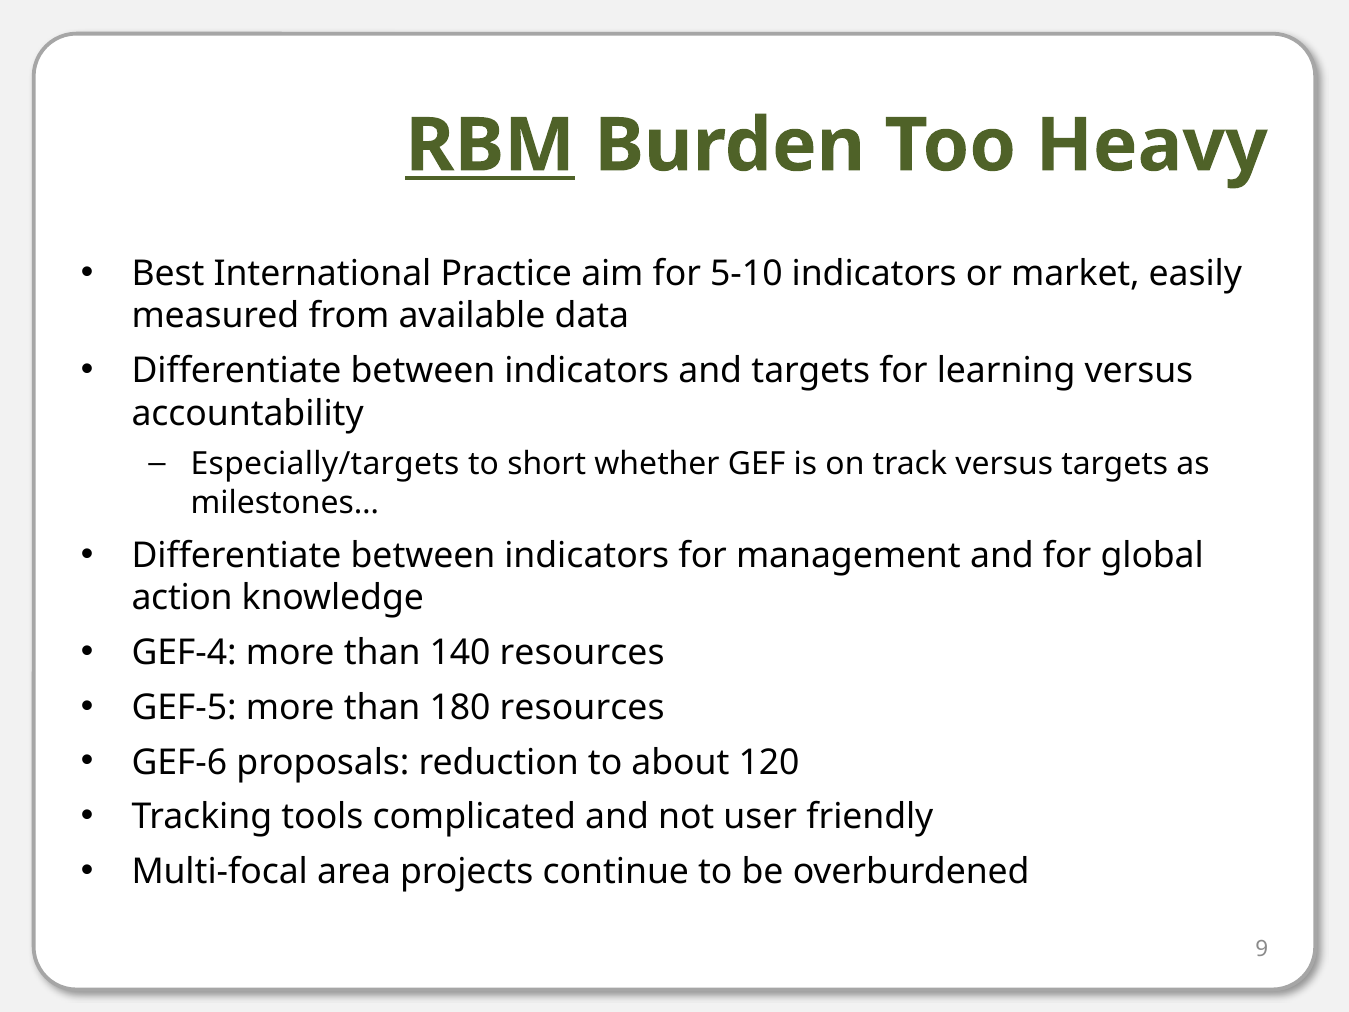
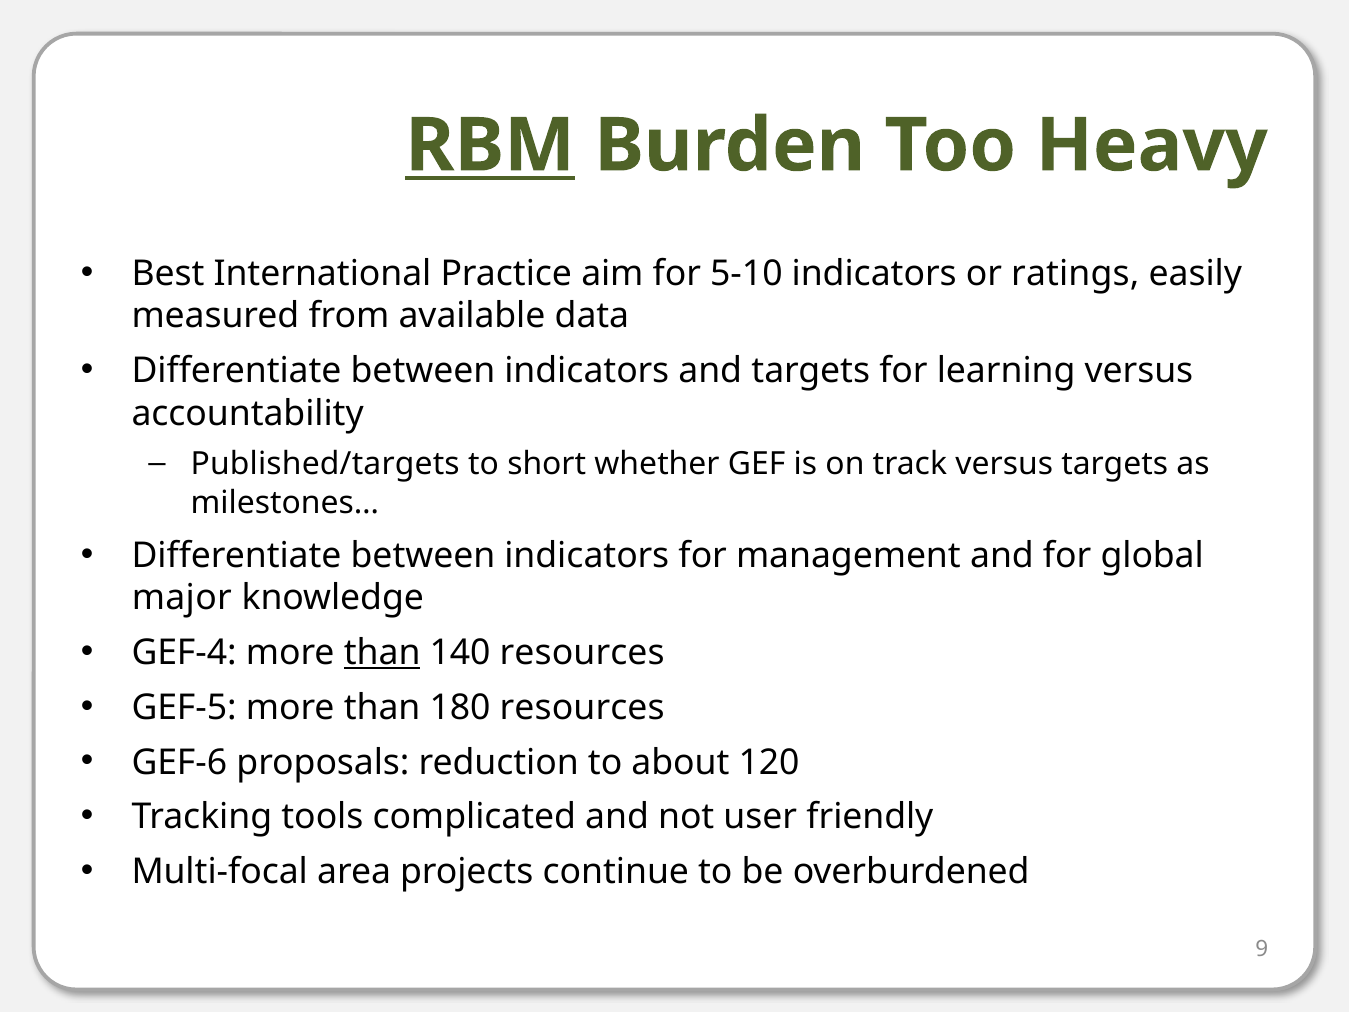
market: market -> ratings (1075, 273)
Especially/targets: Especially/targets -> Published/targets (325, 464)
action: action -> major (182, 598)
than underline: none -> present (382, 653)
